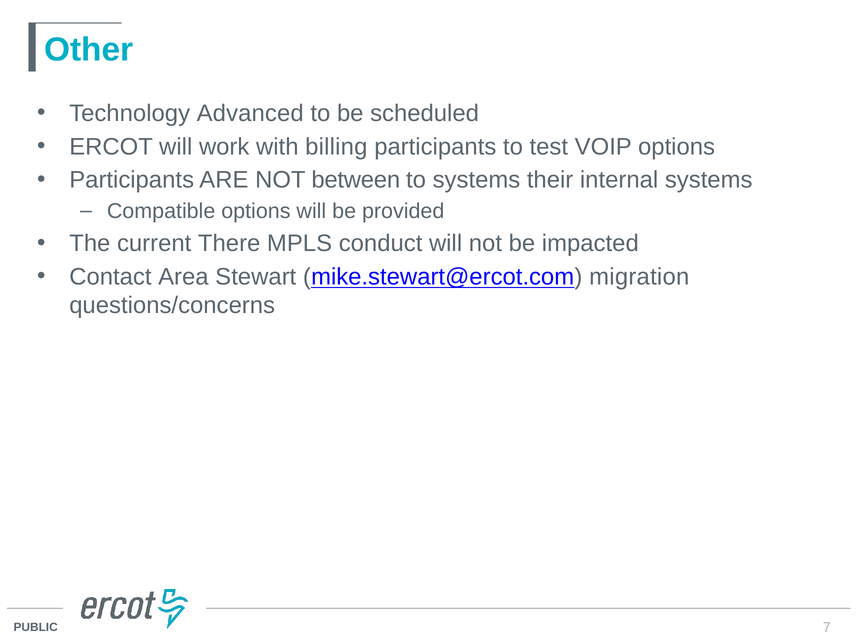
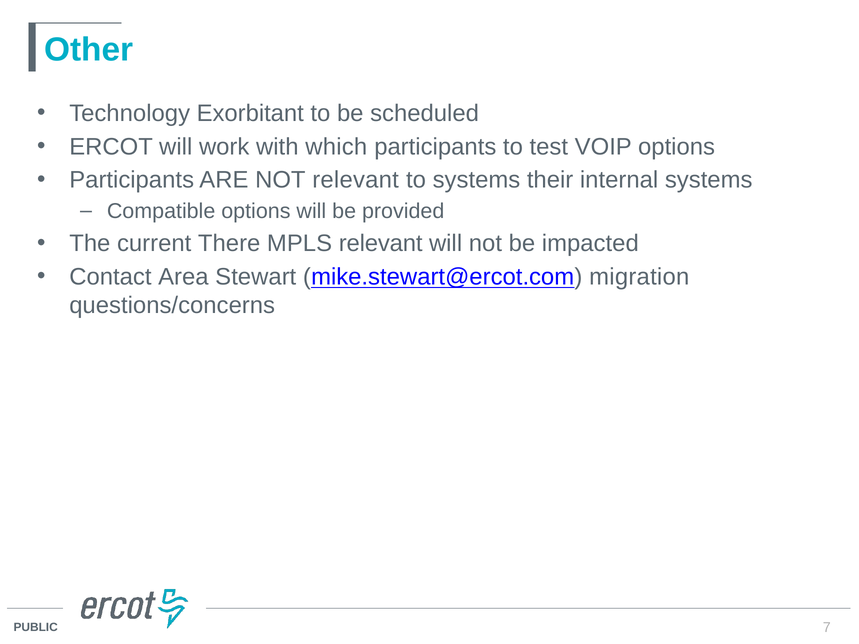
Advanced: Advanced -> Exorbitant (250, 113)
billing: billing -> which (336, 147)
NOT between: between -> relevant (356, 180)
MPLS conduct: conduct -> relevant (381, 244)
